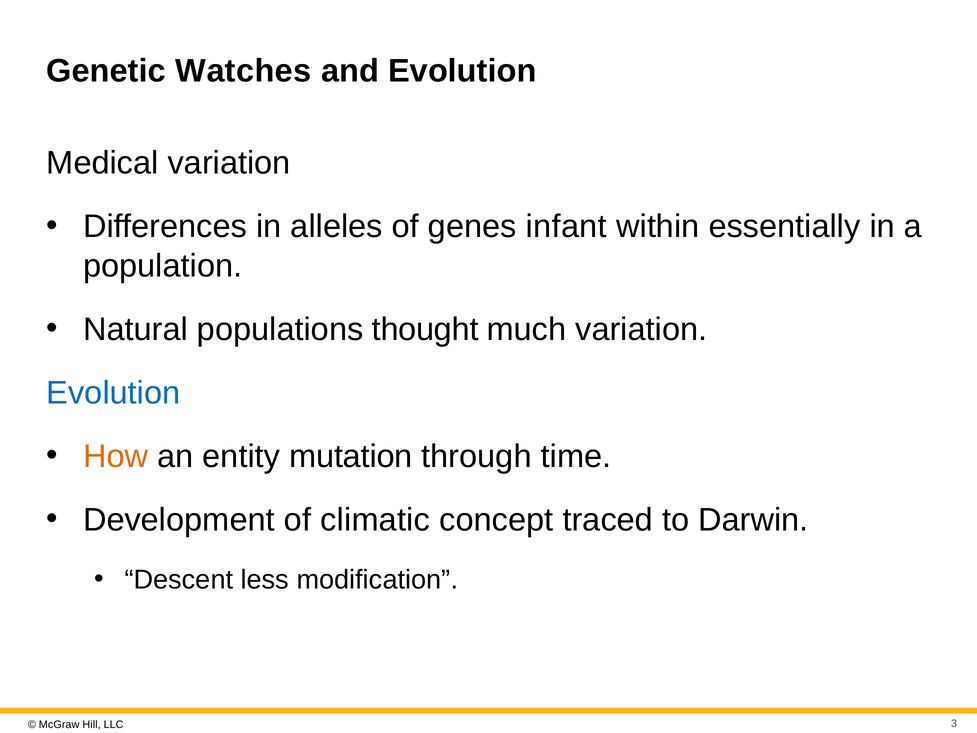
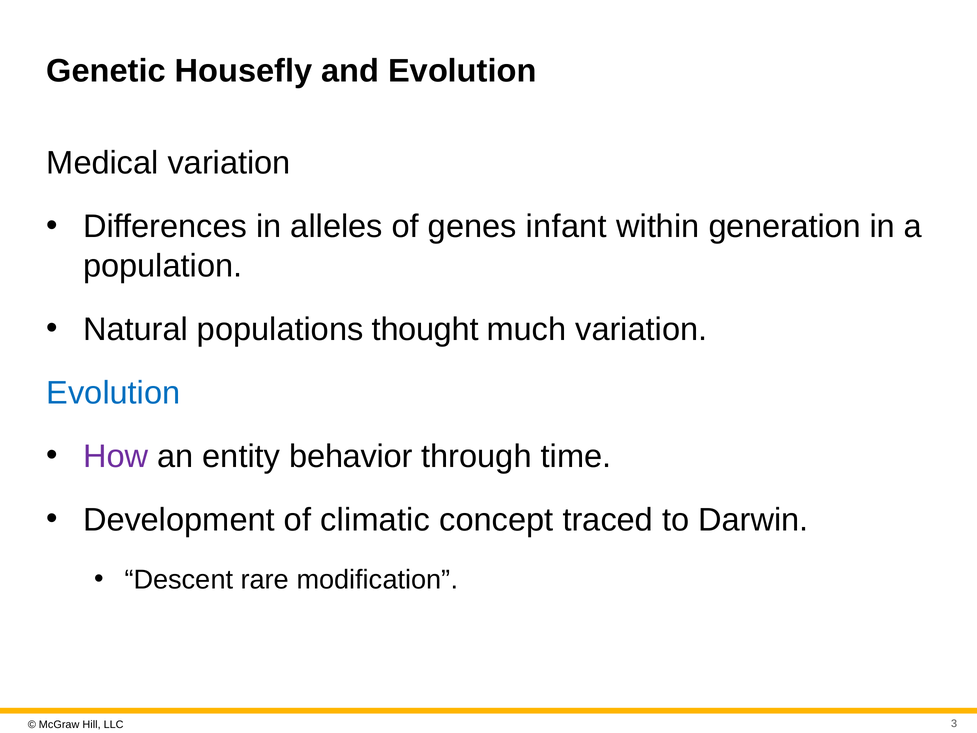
Watches: Watches -> Housefly (244, 71)
essentially: essentially -> generation (785, 227)
How colour: orange -> purple (116, 456)
mutation: mutation -> behavior (351, 456)
less: less -> rare (265, 580)
